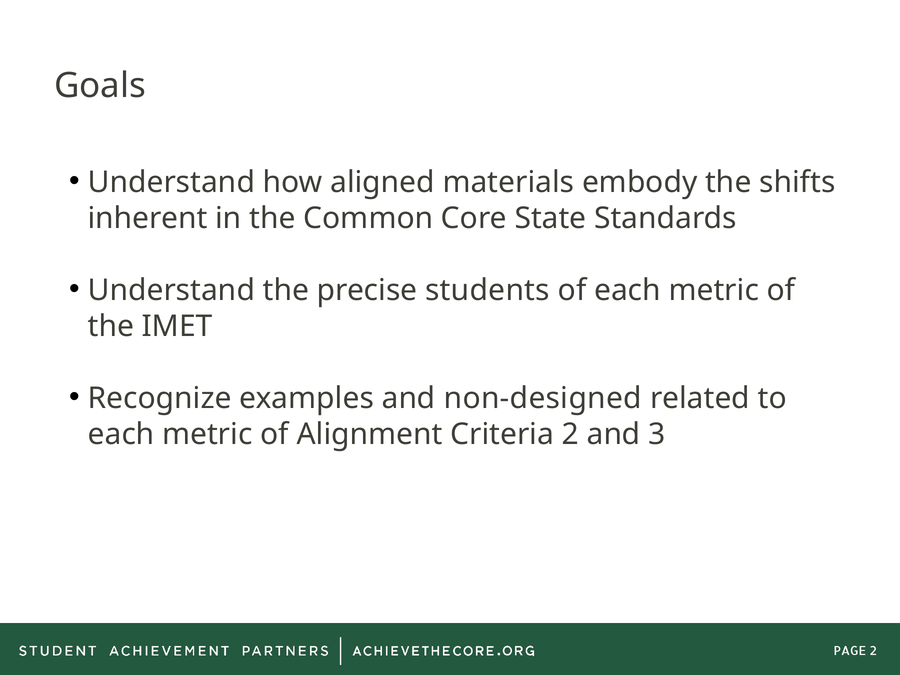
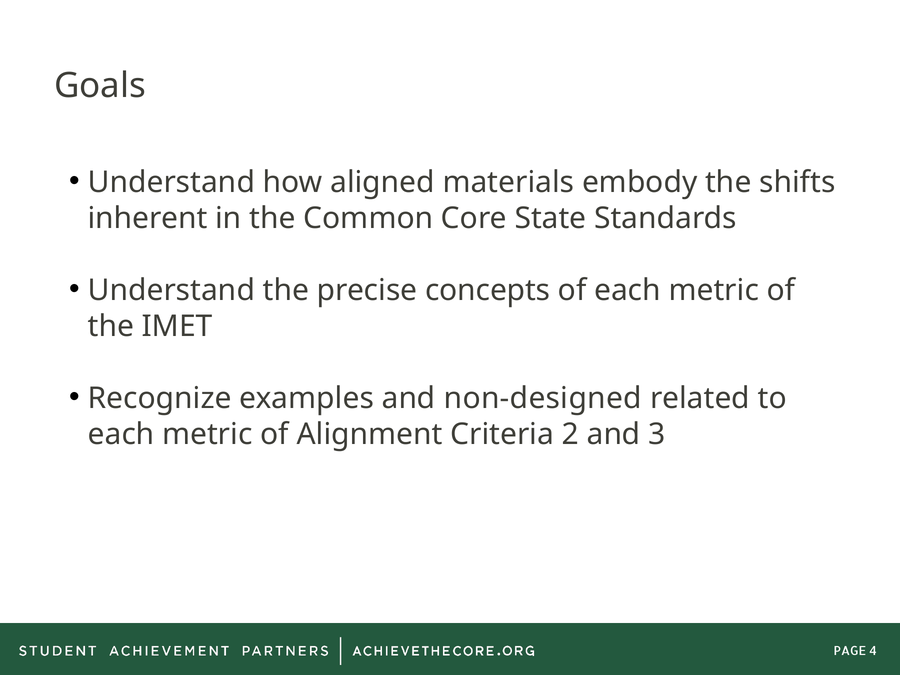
students: students -> concepts (488, 290)
2: 2 -> 4 (873, 651)
